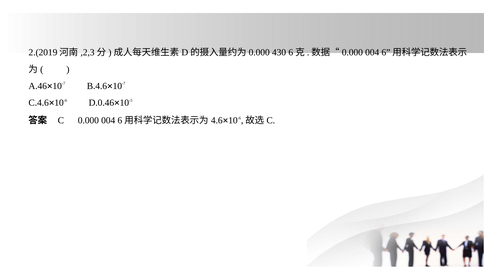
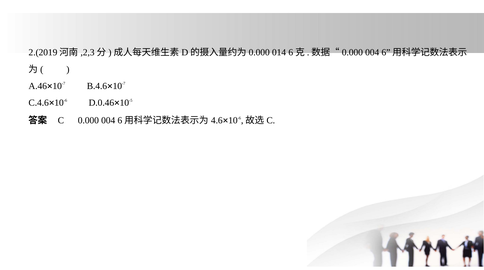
430: 430 -> 014 (279, 53)
